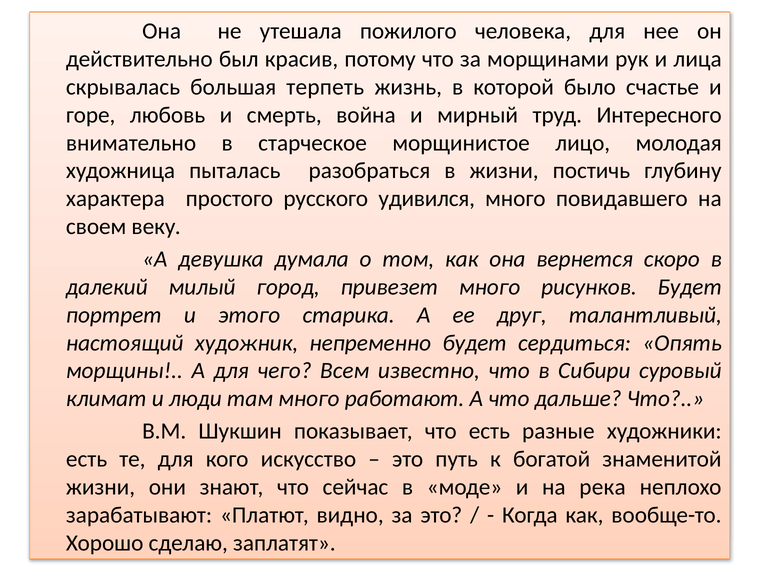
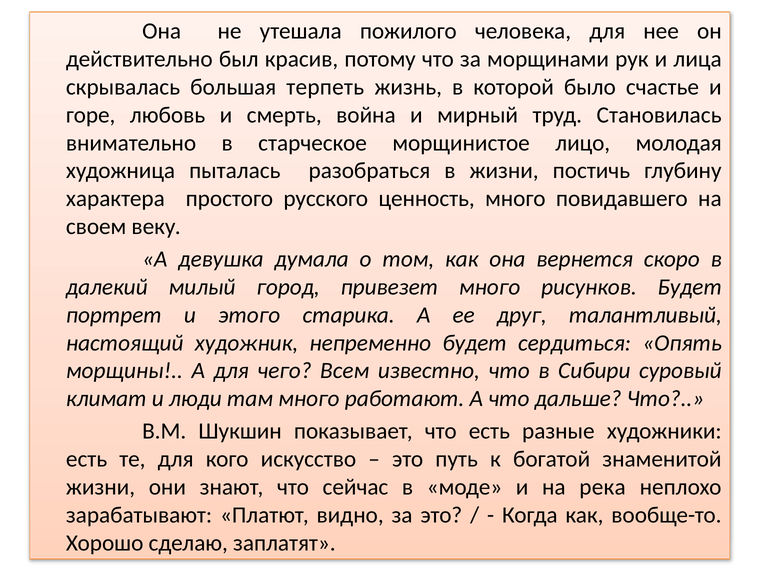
Интересного: Интересного -> Становилась (659, 115)
удивился: удивился -> ценность (427, 199)
